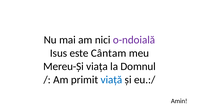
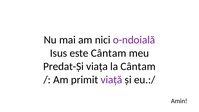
Mereu-Și: Mereu-Și -> Predat-Și (64, 66)
la Domnul: Domnul -> Cântam (138, 66)
viață colour: blue -> purple (111, 80)
